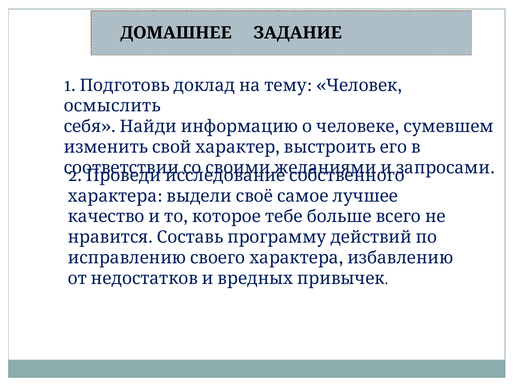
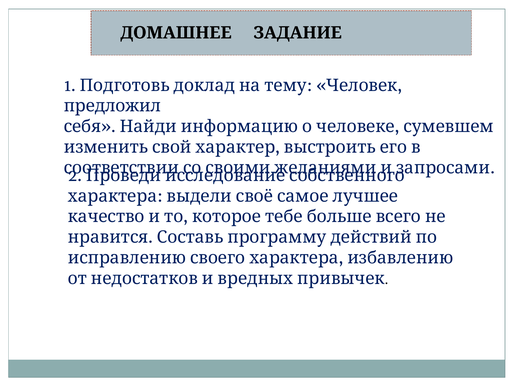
осмыслить: осмыслить -> предложил (112, 106)
